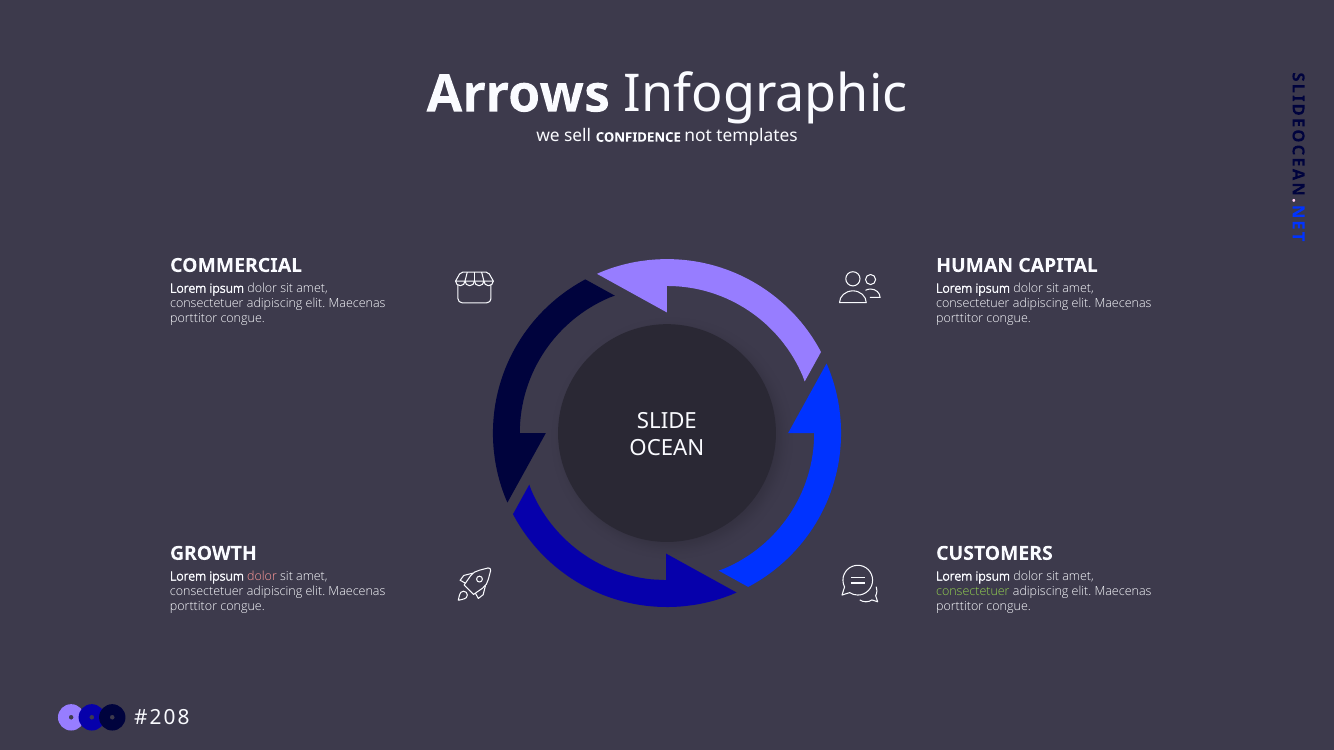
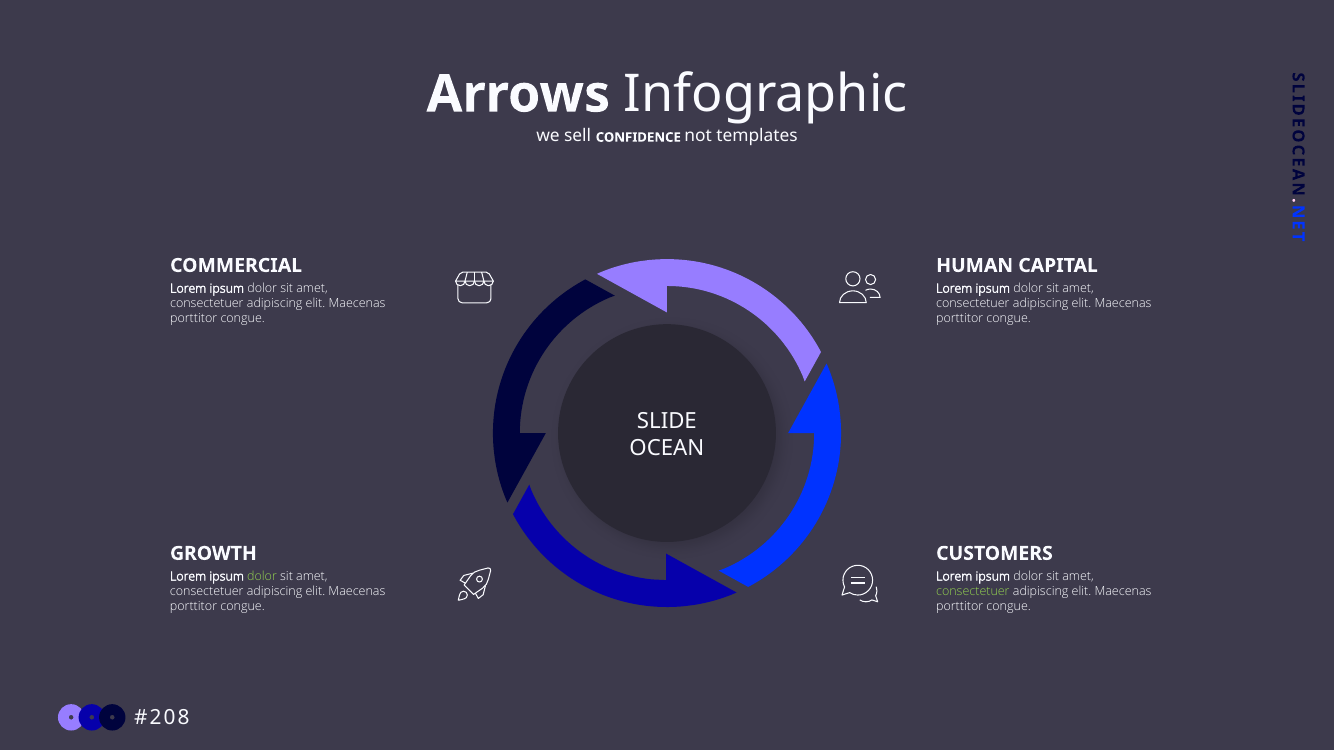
dolor colour: pink -> light green (262, 577)
